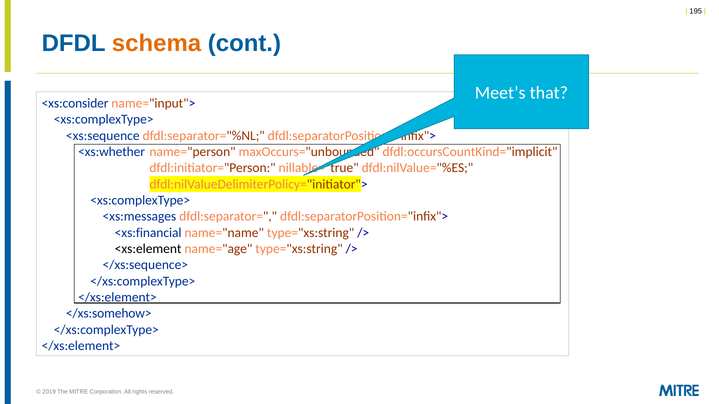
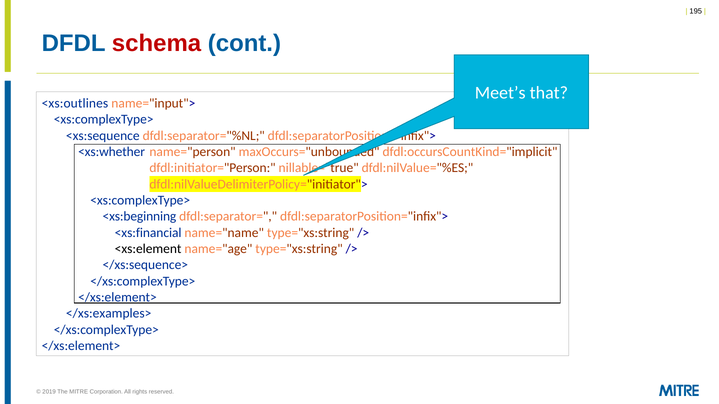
schema colour: orange -> red (157, 44)
<xs:consider: <xs:consider -> <xs:outlines (75, 103)
<xs:messages: <xs:messages -> <xs:beginning (139, 217)
</xs:somehow>: </xs:somehow> -> </xs:examples> (109, 314)
